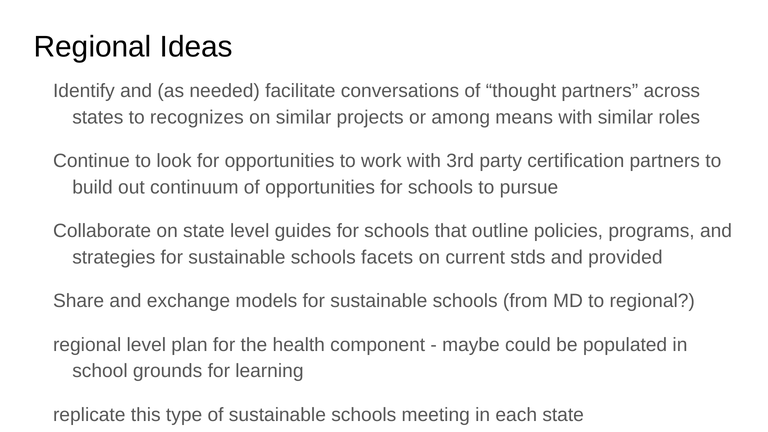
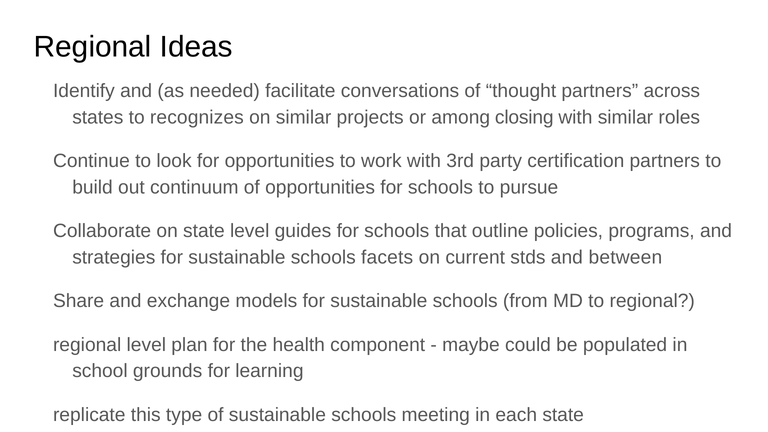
means: means -> closing (524, 118)
provided: provided -> between (625, 258)
